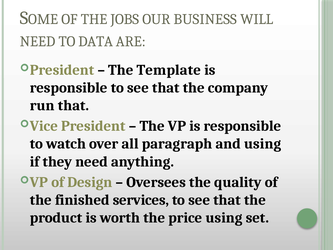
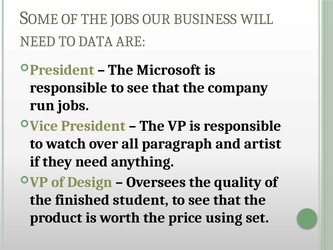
Template: Template -> Microsoft (169, 70)
run that: that -> jobs (73, 105)
and using: using -> artist (263, 144)
services: services -> student (141, 200)
